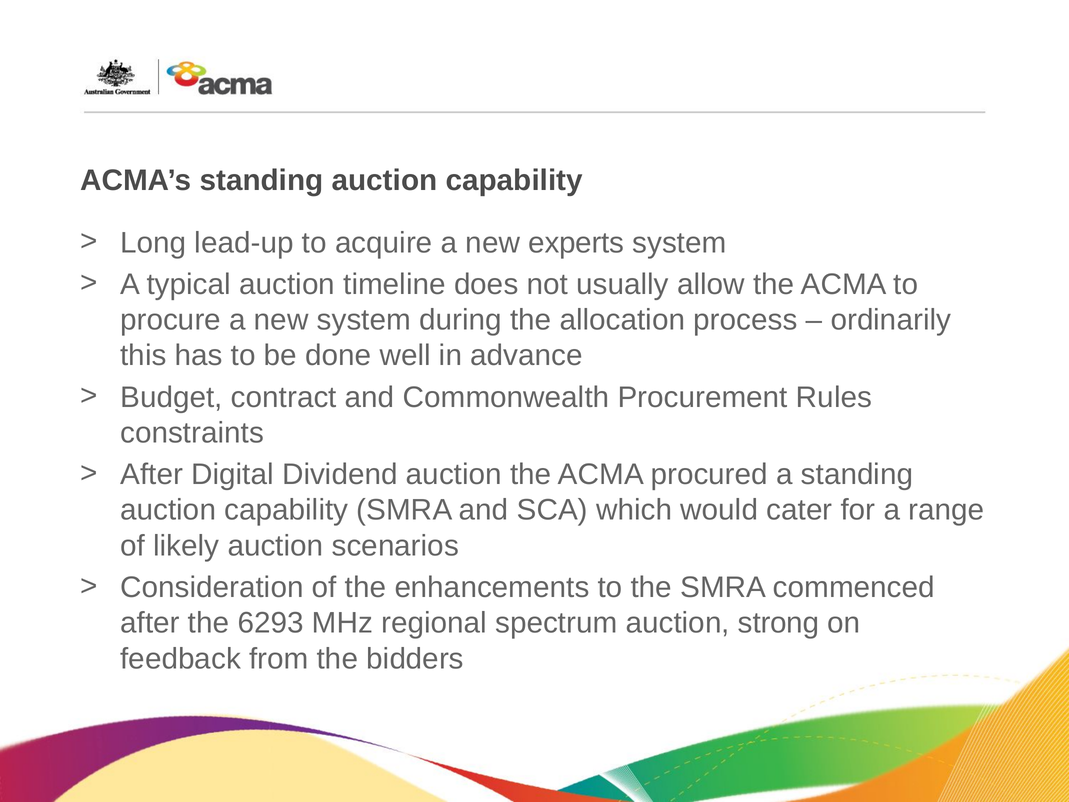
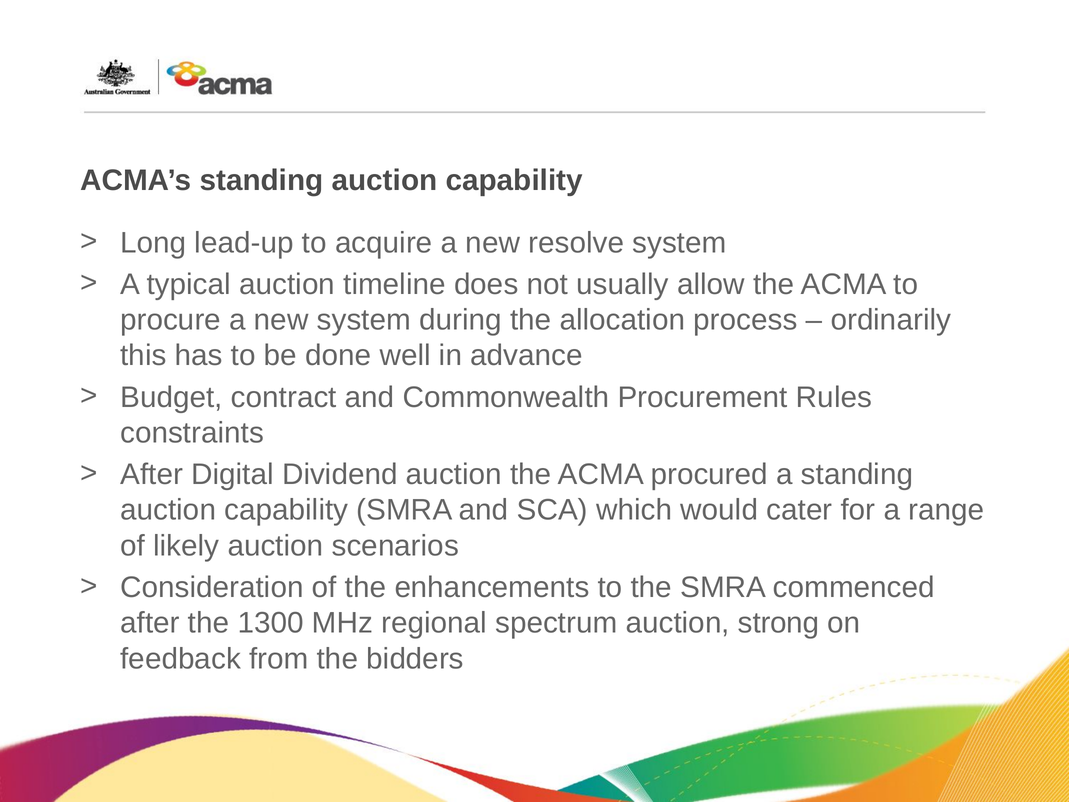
experts: experts -> resolve (576, 243)
6293: 6293 -> 1300 (271, 623)
